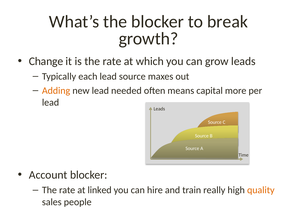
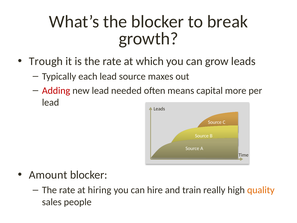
Change: Change -> Trough (46, 61)
Adding colour: orange -> red (56, 90)
Account: Account -> Amount (48, 175)
linked: linked -> hiring (99, 190)
